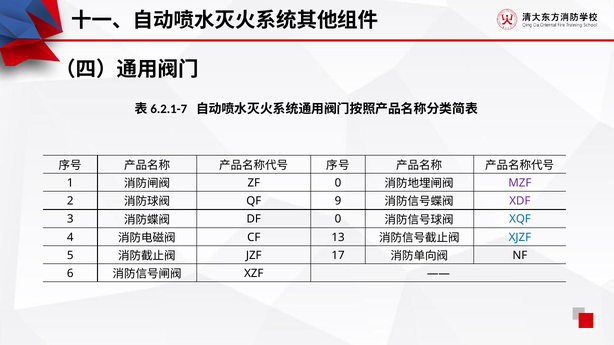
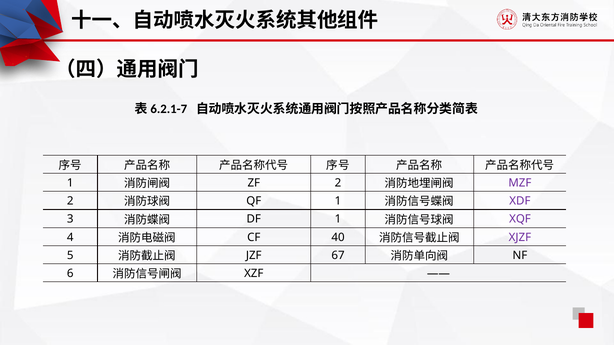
ZF 0: 0 -> 2 (338, 183)
QF 9: 9 -> 1 (338, 201)
DF 0: 0 -> 1 (338, 219)
XQF colour: blue -> purple (520, 219)
13: 13 -> 40 (338, 238)
XJZF colour: blue -> purple (520, 238)
17: 17 -> 67 (338, 256)
